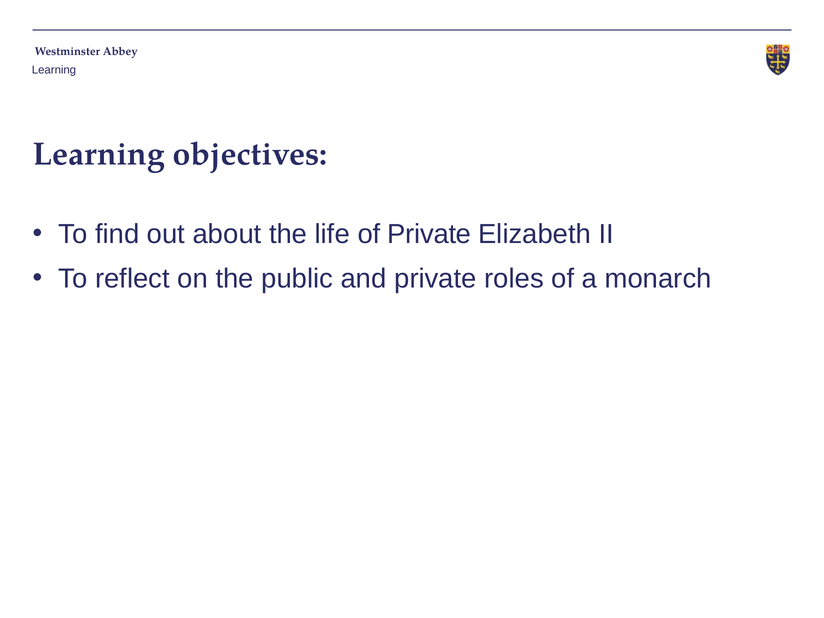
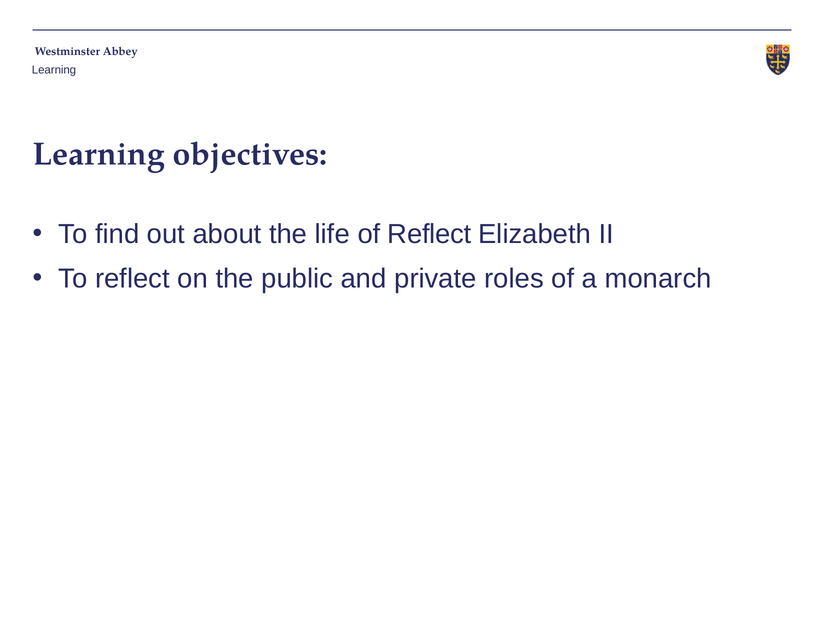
of Private: Private -> Reflect (429, 234)
